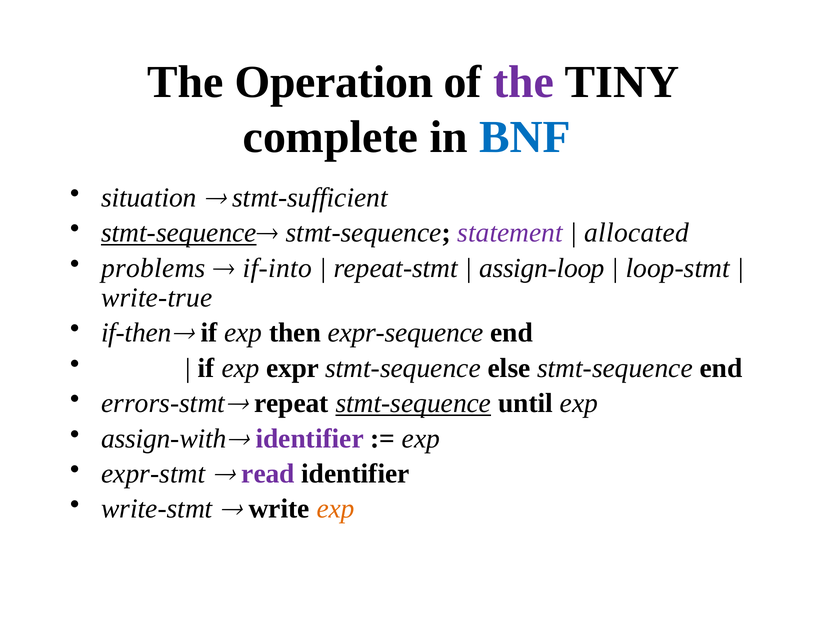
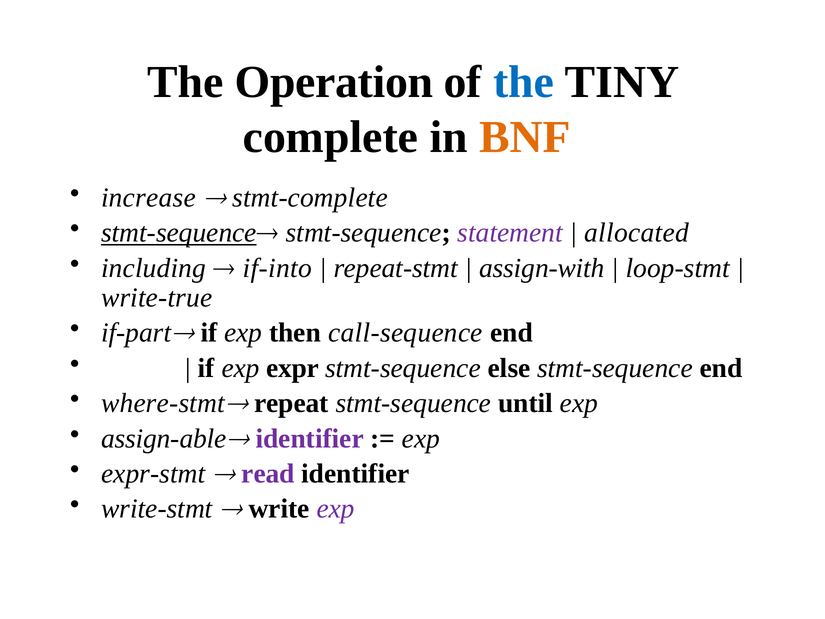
the colour: purple -> blue (524, 82)
BNF colour: blue -> orange (525, 137)
situation: situation -> increase (149, 198)
stmt-sufficient: stmt-sufficient -> stmt-complete (310, 198)
problems: problems -> including (154, 268)
assign-loop: assign-loop -> assign-with (542, 268)
if-then: if-then -> if-part (136, 333)
expr-sequence: expr-sequence -> call-sequence (405, 333)
errors-stmt: errors-stmt -> where-stmt (163, 403)
stmt-sequence underline: present -> none (413, 403)
assign-with: assign-with -> assign-able (164, 438)
exp colour: orange -> purple (336, 509)
